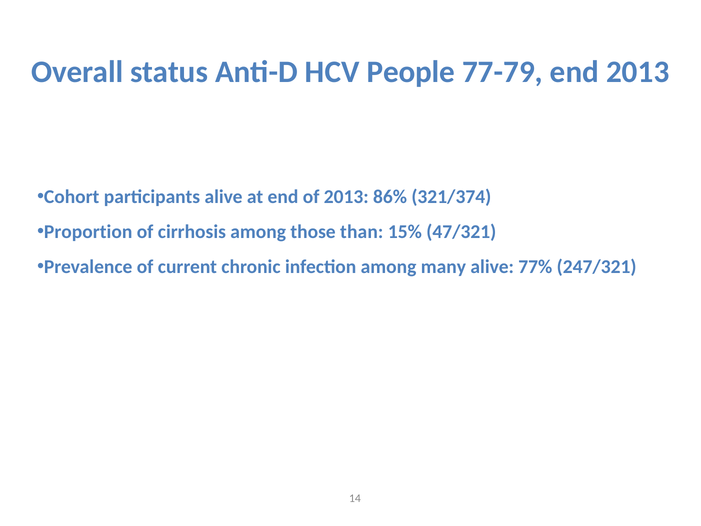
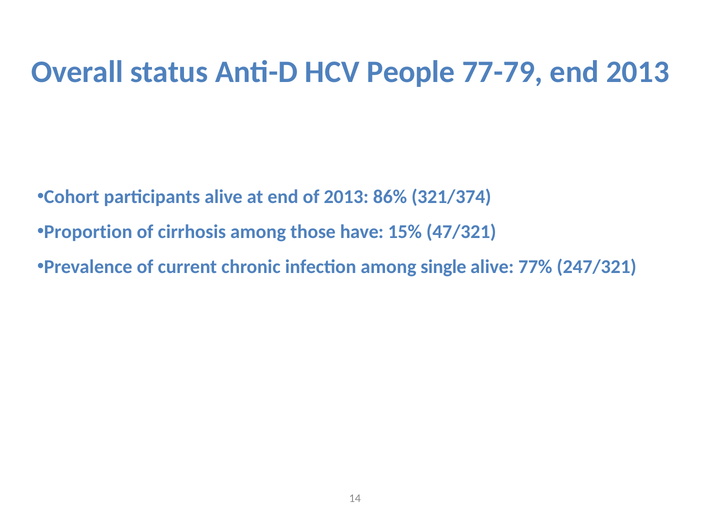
than: than -> have (362, 232)
many: many -> single (444, 267)
